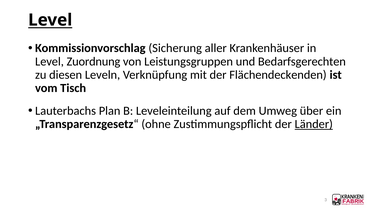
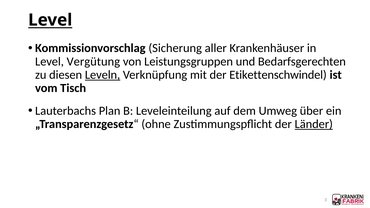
Zuordnung: Zuordnung -> Vergütung (93, 62)
Leveln underline: none -> present (103, 75)
Flächendeckenden: Flächendeckenden -> Etikettenschwindel (278, 75)
